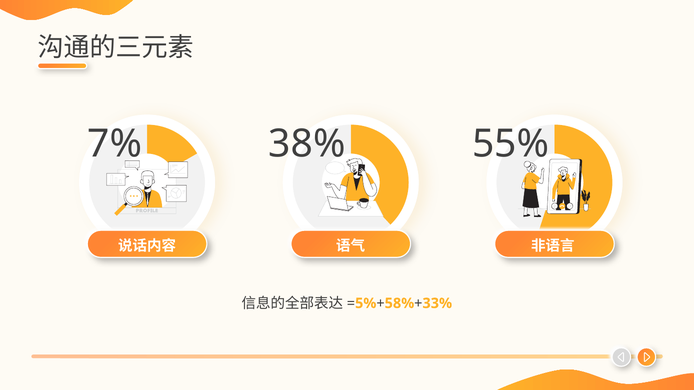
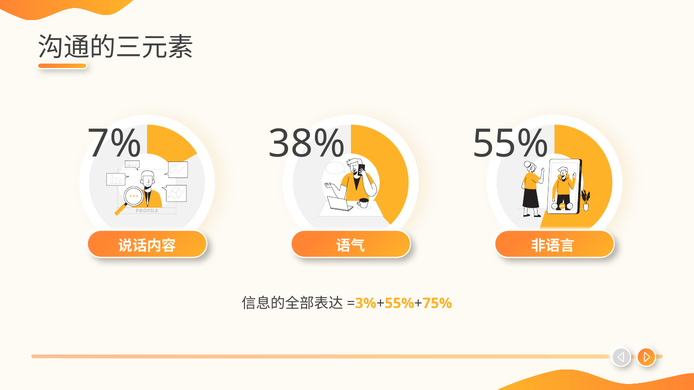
5%: 5% -> 3% (366, 304)
58%: 58% -> 55% (399, 304)
33%: 33% -> 75% (437, 304)
